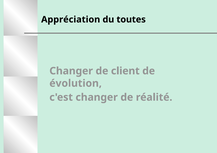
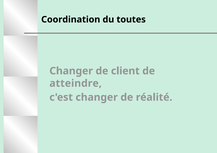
Appréciation: Appréciation -> Coordination (71, 20)
évolution: évolution -> atteindre (76, 83)
